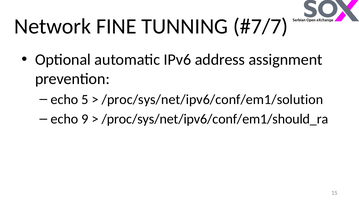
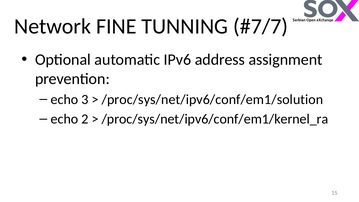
5: 5 -> 3 (85, 99)
9: 9 -> 2 (85, 119)
/proc/sys/net/ipv6/conf/em1/should_ra: /proc/sys/net/ipv6/conf/em1/should_ra -> /proc/sys/net/ipv6/conf/em1/kernel_ra (215, 119)
